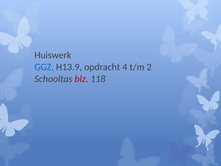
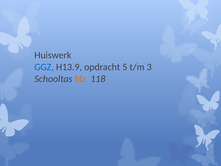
4: 4 -> 5 (125, 67)
2: 2 -> 3 (149, 67)
blz colour: red -> orange (81, 79)
